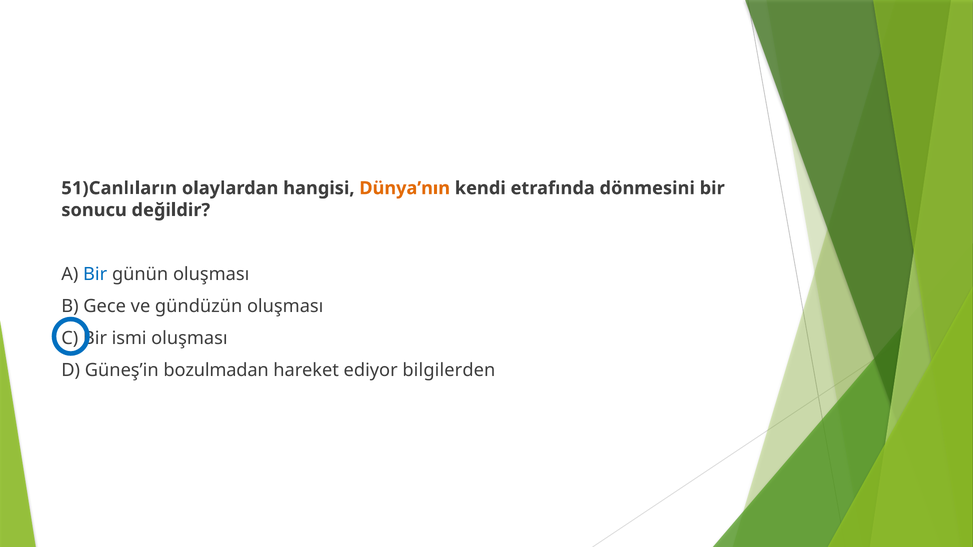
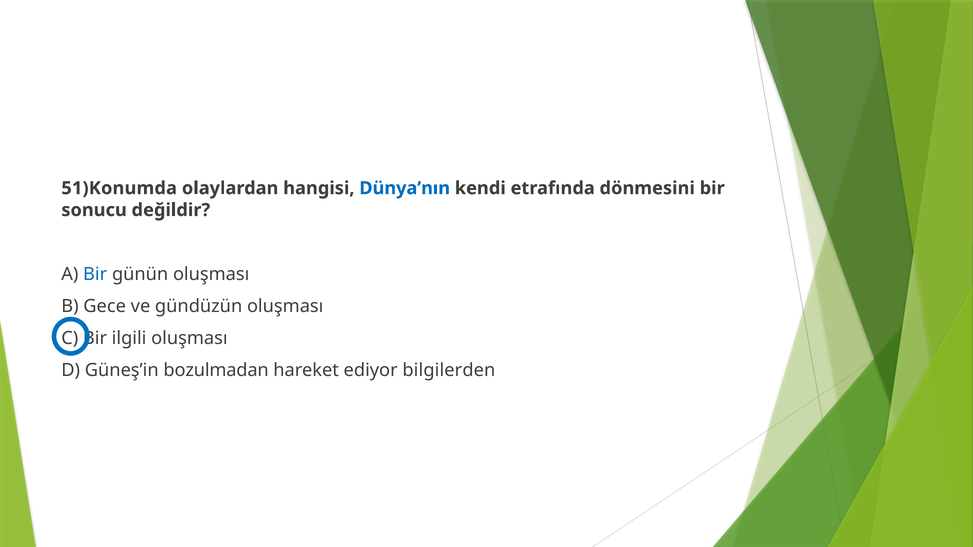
51)Canlıların: 51)Canlıların -> 51)Konumda (119, 188)
Dünya’nın colour: orange -> blue (405, 188)
ismi: ismi -> ilgili (129, 338)
